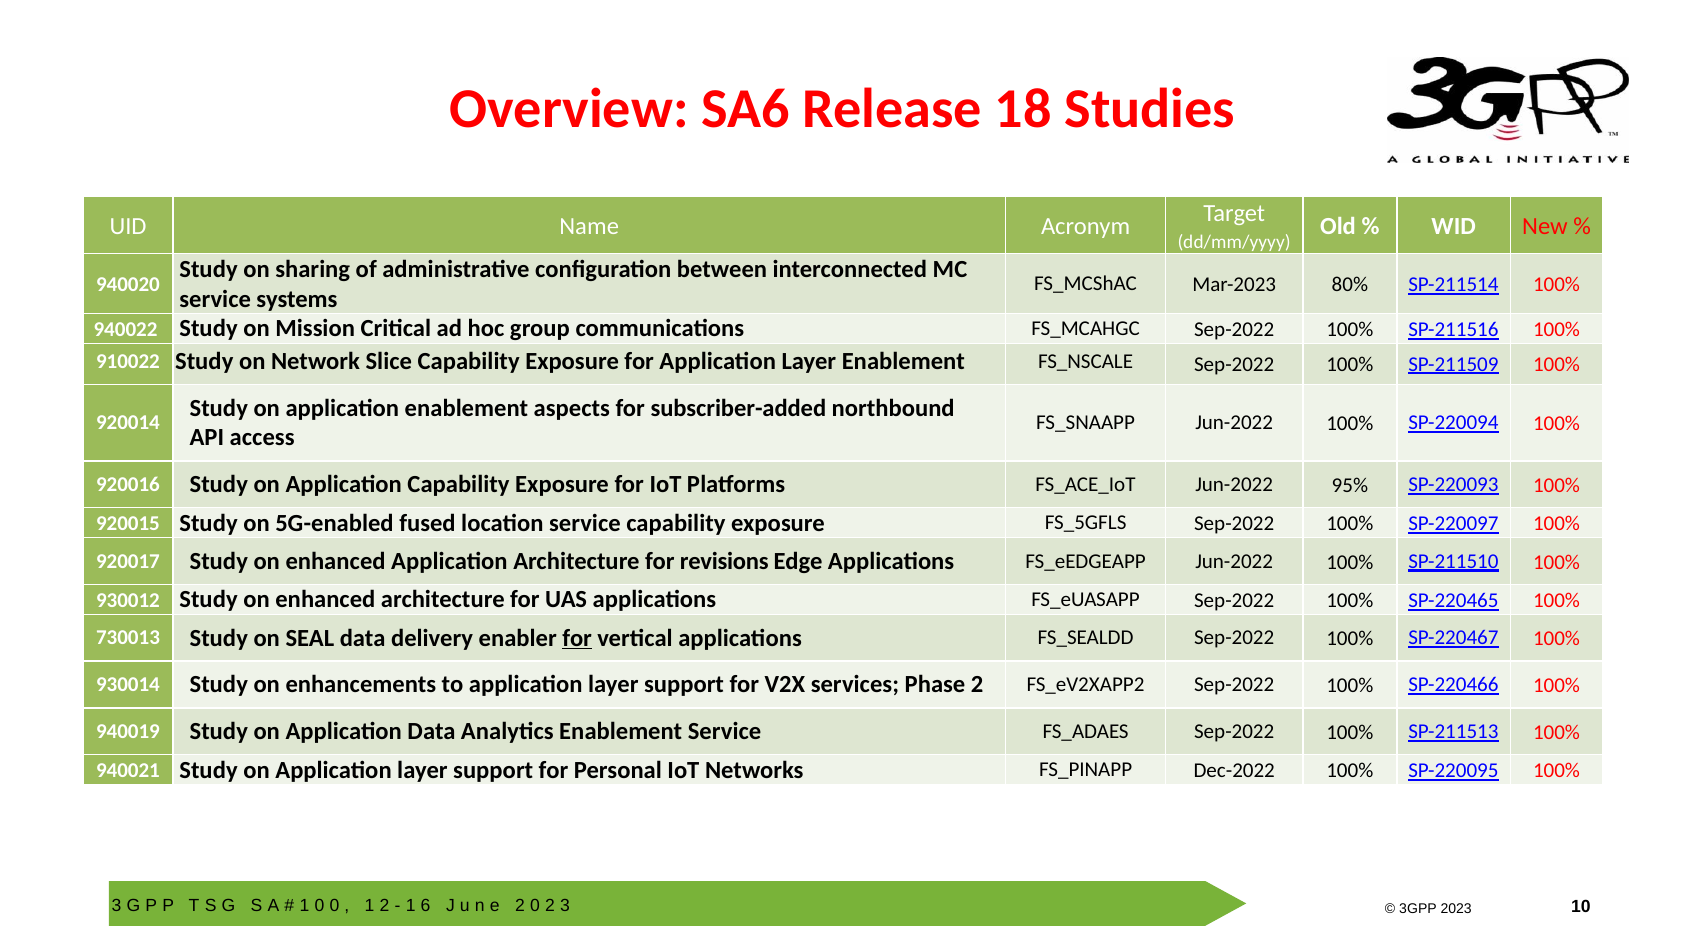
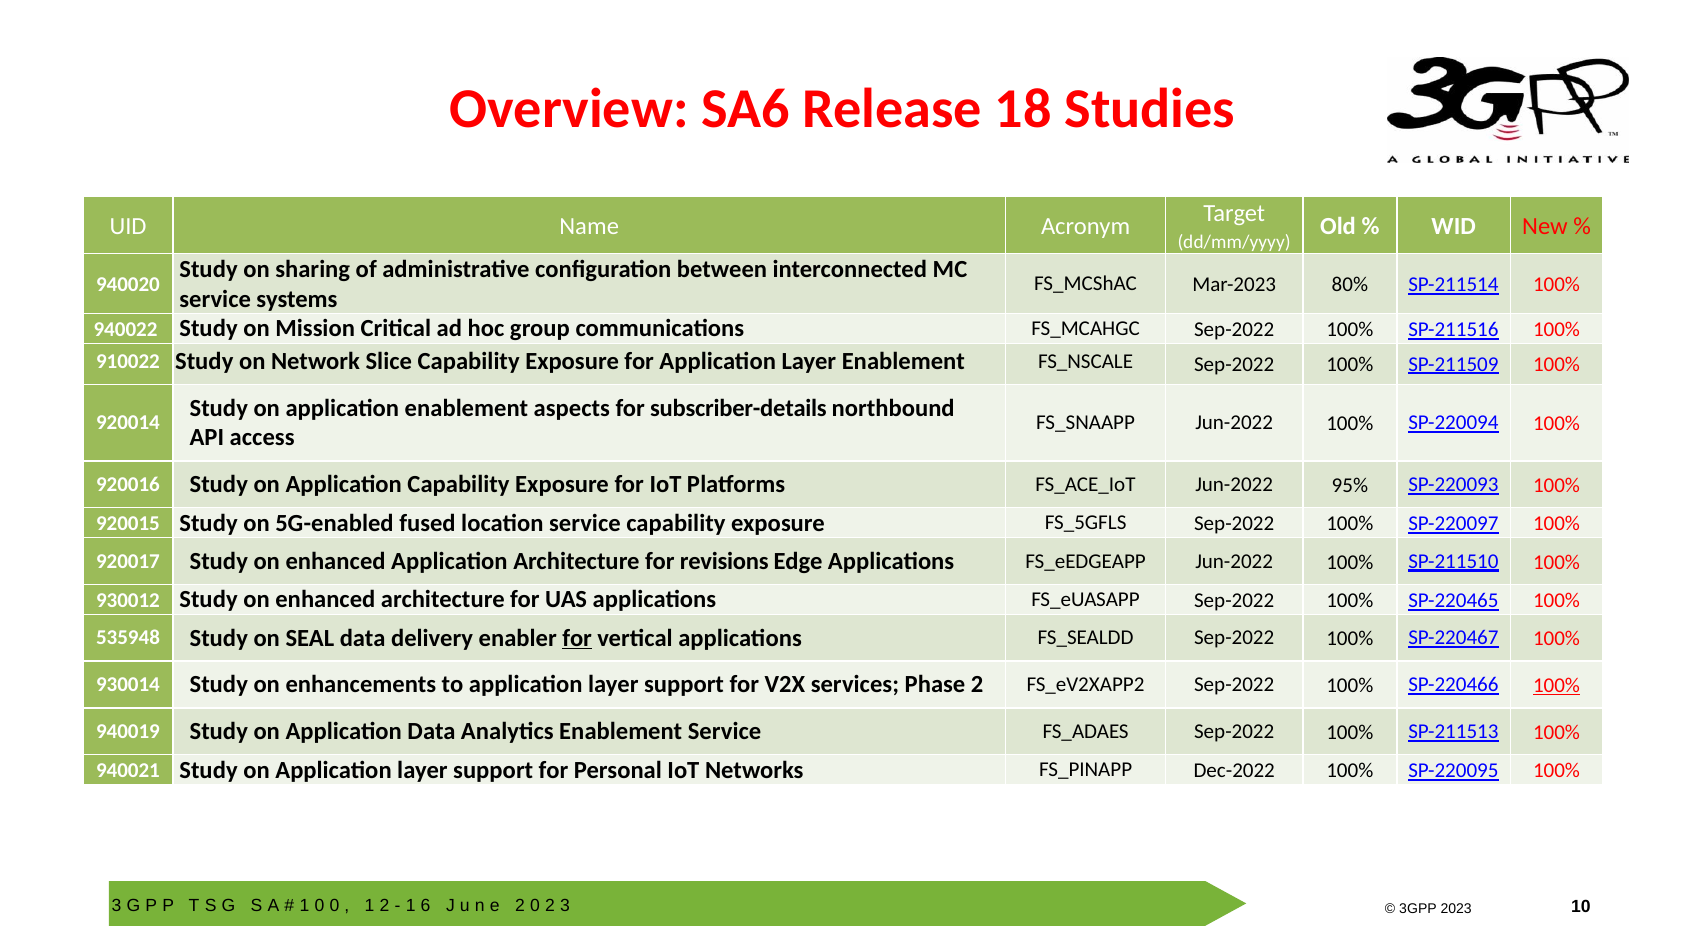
subscriber-added: subscriber-added -> subscriber-details (738, 408)
730013: 730013 -> 535948 (128, 638)
100% underline: none -> present (1557, 686)
